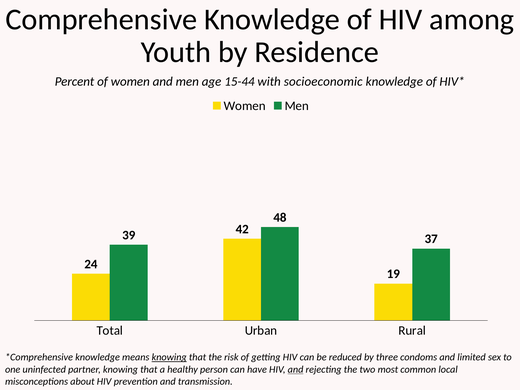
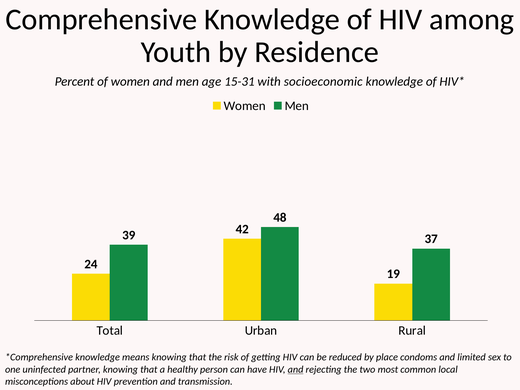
15-44: 15-44 -> 15-31 (239, 82)
knowing underline: present -> none (169, 357)
three: three -> place (387, 357)
